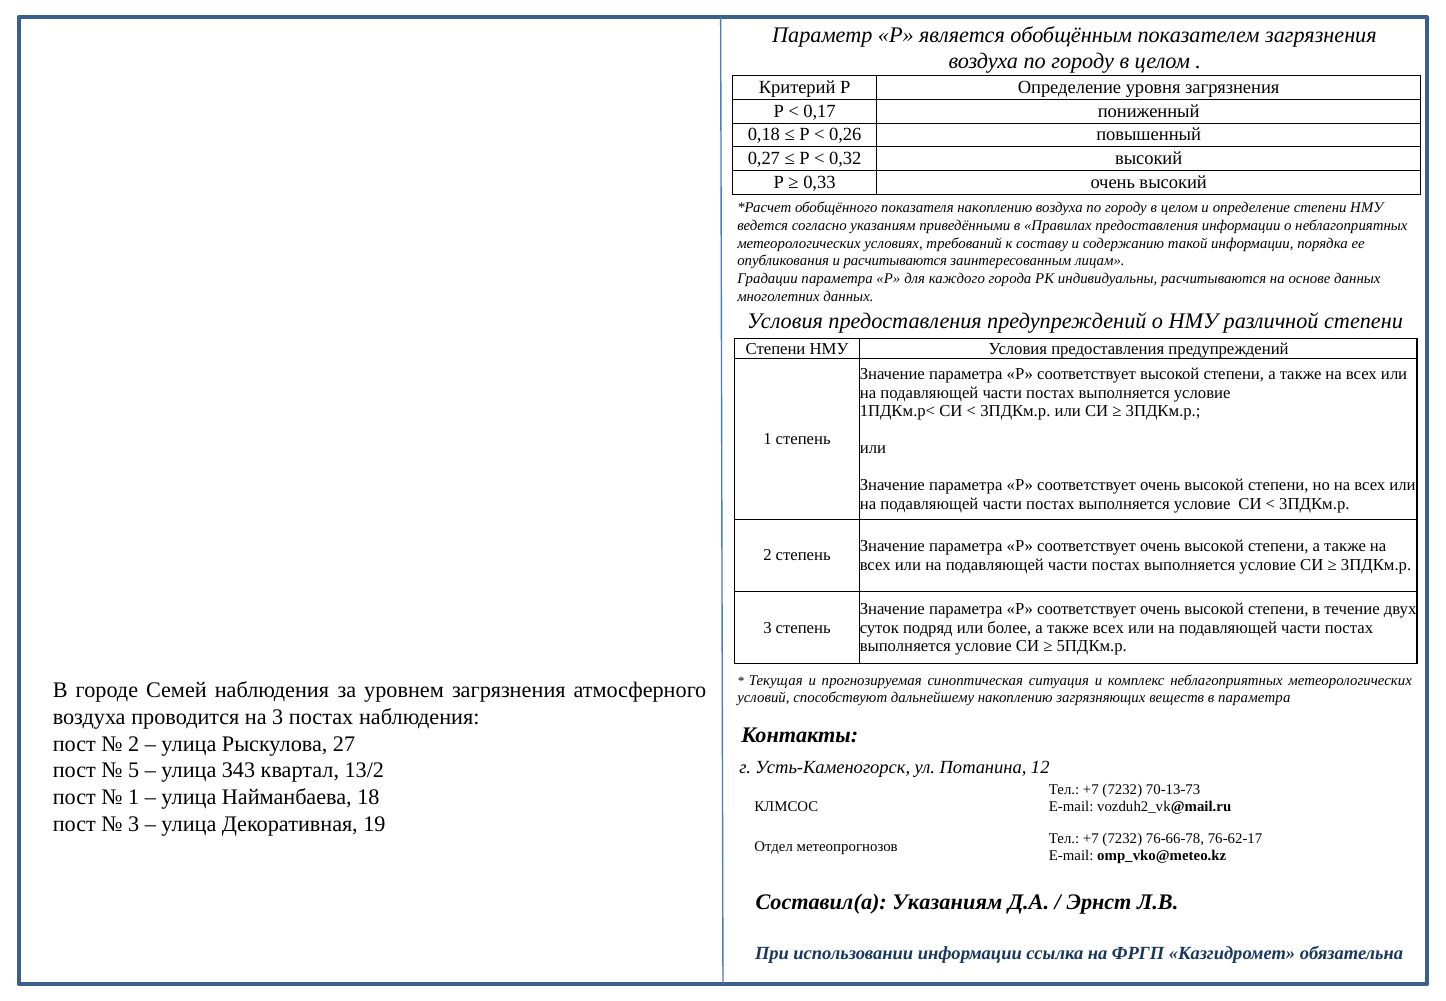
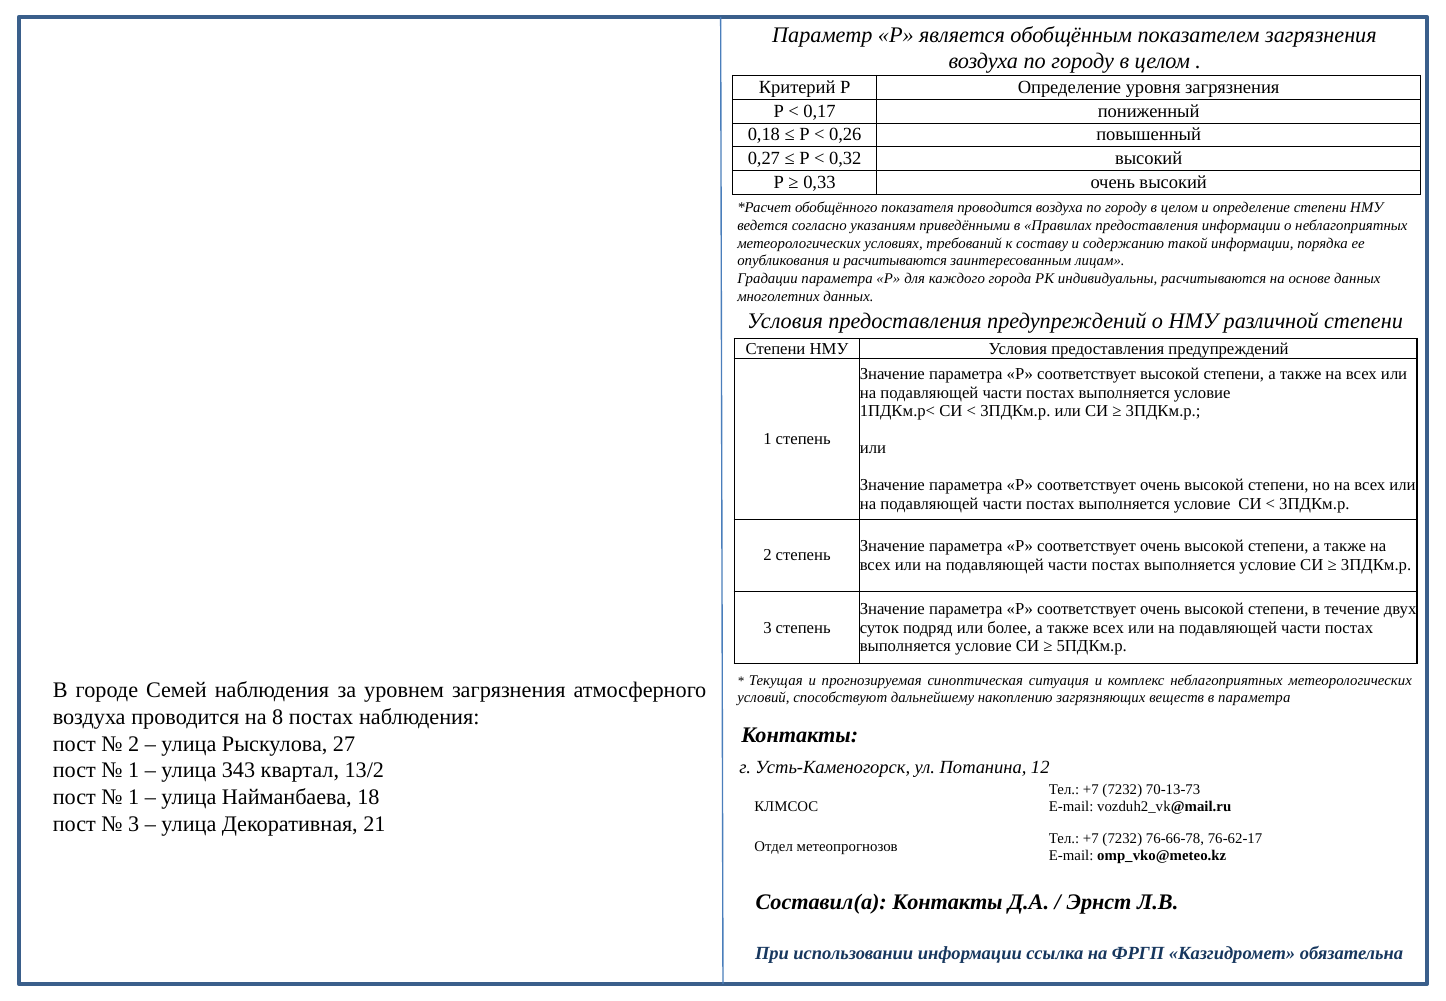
показателя накоплению: накоплению -> проводится (995, 208)
на 3: 3 -> 8 (278, 717)
5: 5 -> 1 (134, 770)
19: 19 -> 21 (374, 824)
Составил(а Указаниям: Указаниям -> Контакты (947, 902)
